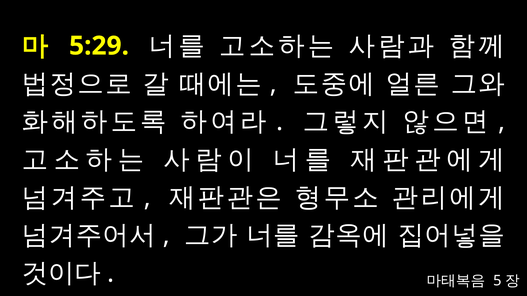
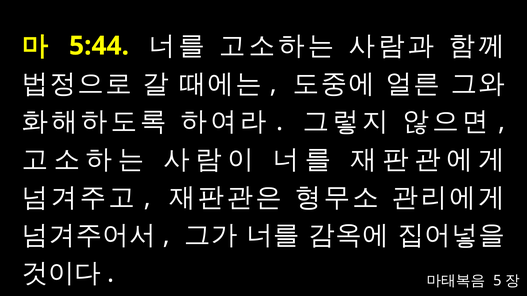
5:29: 5:29 -> 5:44 (99, 46)
